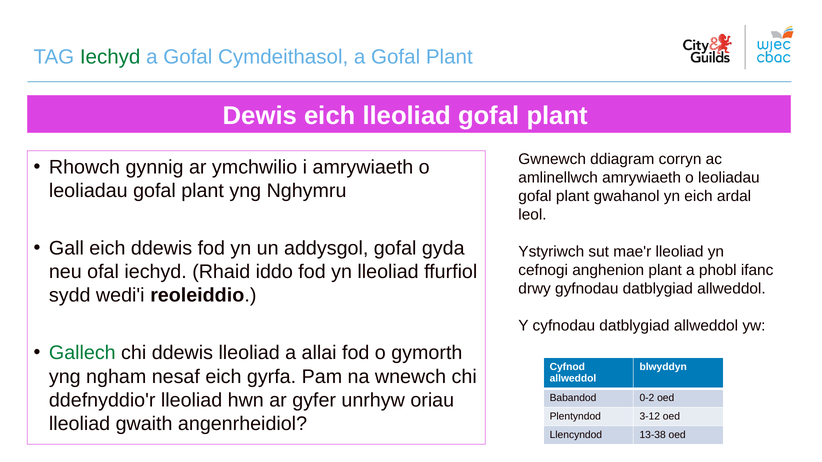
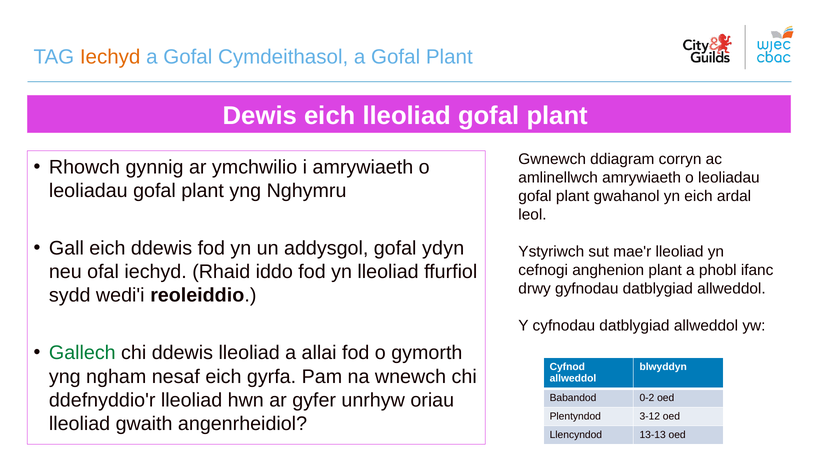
Iechyd colour: green -> orange (110, 57)
gyda: gyda -> ydyn (443, 248)
13-38: 13-38 -> 13-13 (653, 435)
